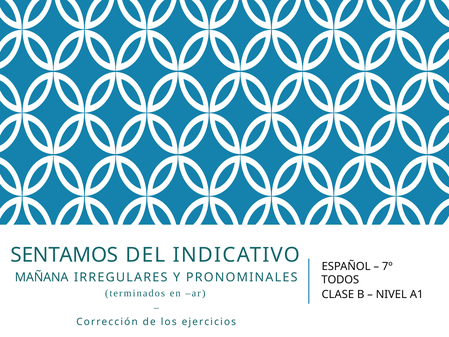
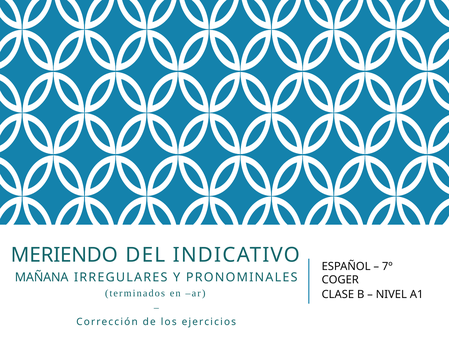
SENTAMOS: SENTAMOS -> MERIENDO (64, 255)
TODOS: TODOS -> COGER (340, 280)
